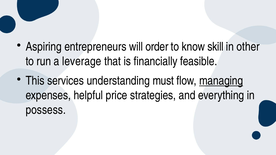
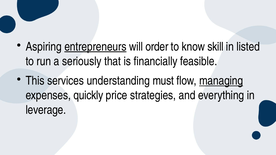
entrepreneurs underline: none -> present (95, 47)
other: other -> listed (248, 47)
leverage: leverage -> seriously (82, 61)
helpful: helpful -> quickly (88, 95)
possess: possess -> leverage (46, 110)
